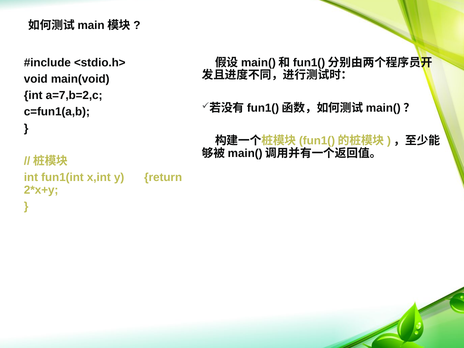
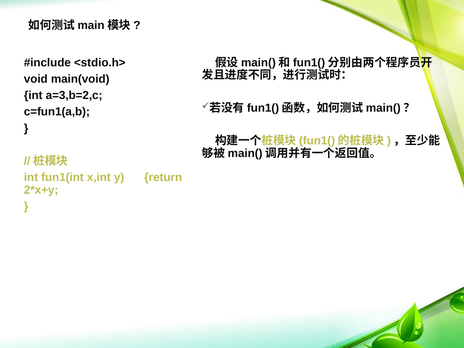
a=7,b=2,c: a=7,b=2,c -> a=3,b=2,c (74, 95)
